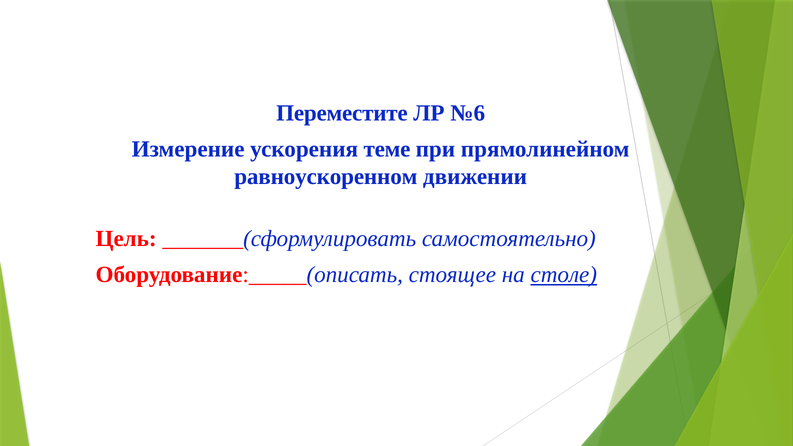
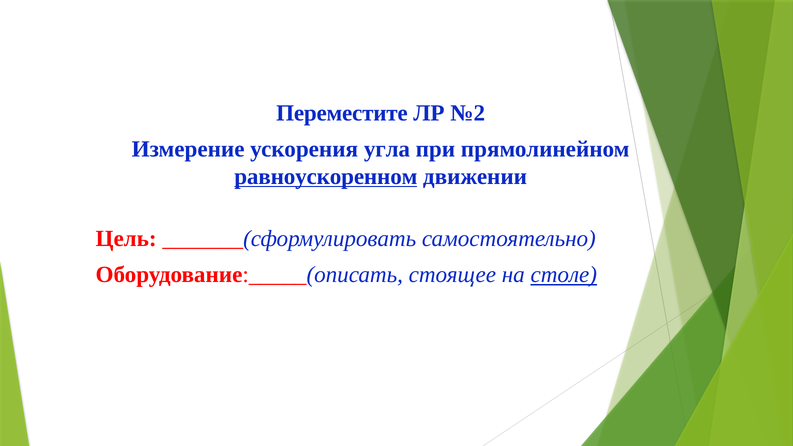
№6: №6 -> №2 (468, 113)
теме: теме -> угла (387, 149)
равноускоренном underline: none -> present (326, 177)
